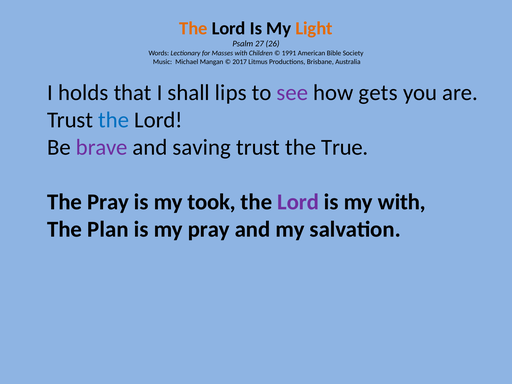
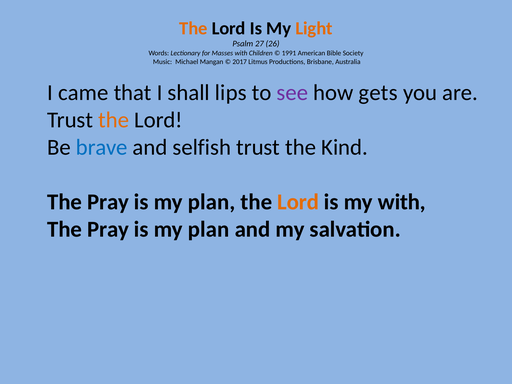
holds: holds -> came (83, 92)
the colour: blue -> orange (114, 120)
brave colour: purple -> blue (102, 147)
saving: saving -> selfish (202, 147)
True: True -> Kind (345, 147)
took: took -> plan (212, 202)
Lord colour: purple -> orange (298, 202)
Plan: Plan -> Pray (108, 229)
pray: pray -> plan (209, 229)
